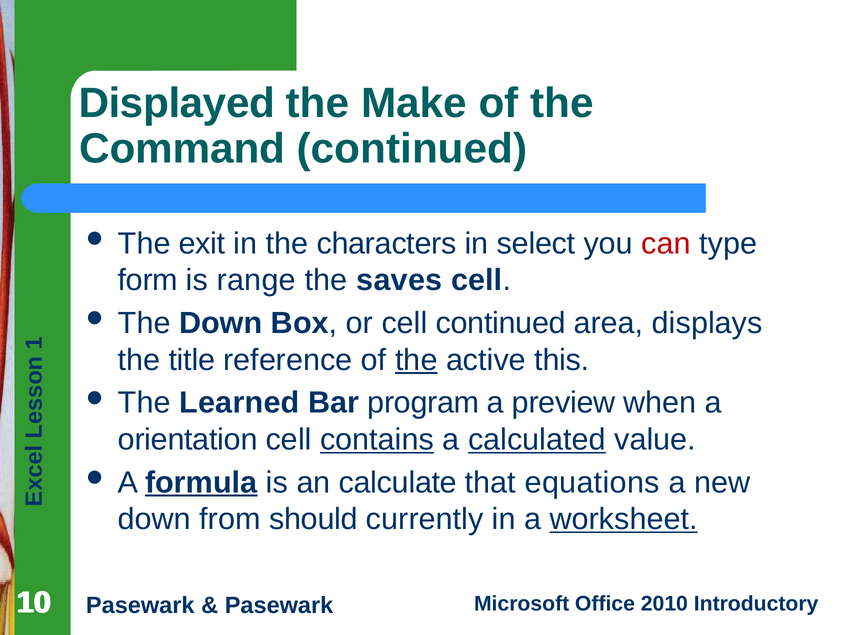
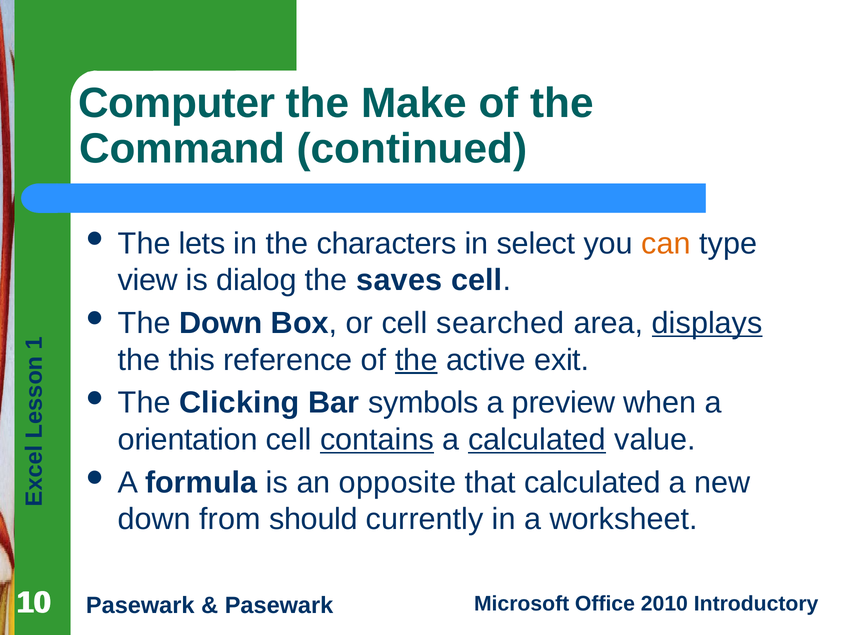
Displayed: Displayed -> Computer (177, 103)
exit: exit -> lets (202, 244)
can colour: red -> orange (666, 244)
form: form -> view (148, 280)
range: range -> dialog (257, 280)
cell continued: continued -> searched (500, 323)
displays underline: none -> present (707, 323)
title: title -> this (192, 360)
this: this -> exit (562, 360)
Learned: Learned -> Clicking (239, 403)
program: program -> symbols (423, 403)
formula underline: present -> none (201, 483)
calculate: calculate -> opposite (398, 483)
that equations: equations -> calculated (592, 483)
worksheet underline: present -> none (624, 519)
